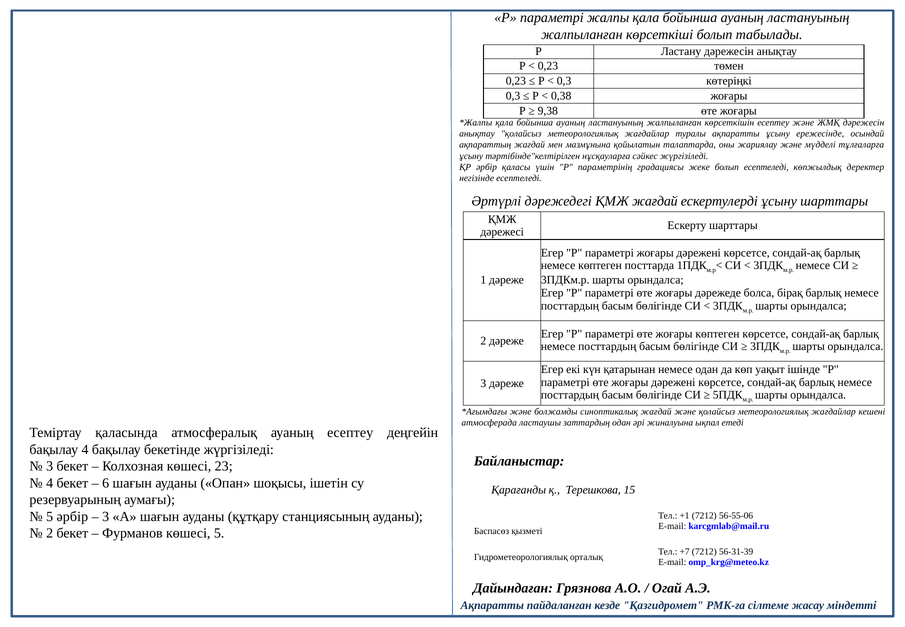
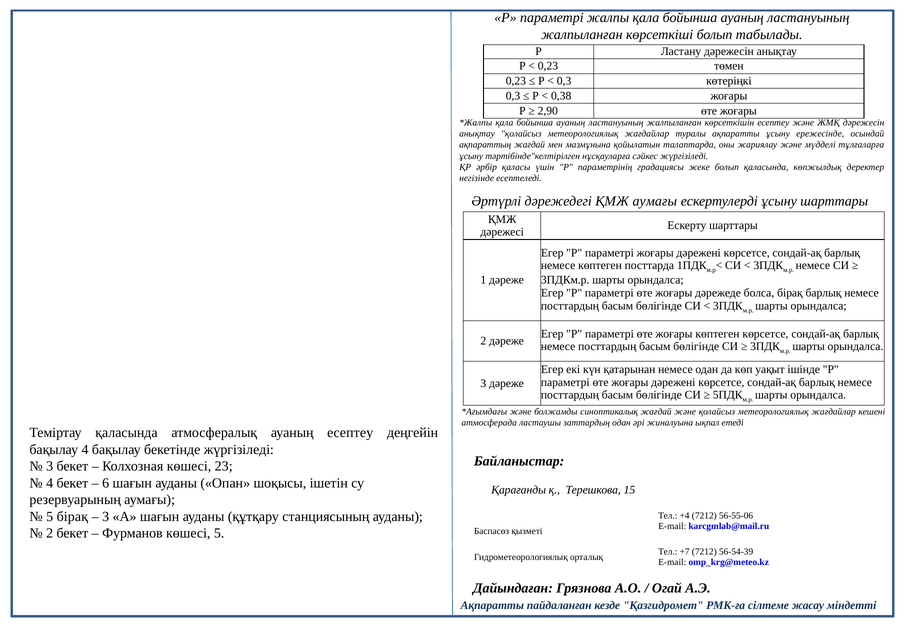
9,38: 9,38 -> 2,90 (548, 111)
болып есептеледі: есептеледі -> қаласында (766, 167)
ҚМЖ жағдай: жағдай -> аумағы (655, 201)
5 әрбір: әрбір -> бірақ (72, 516)
+1: +1 -> +4 (685, 515)
56-31-39: 56-31-39 -> 56-54-39 (736, 552)
